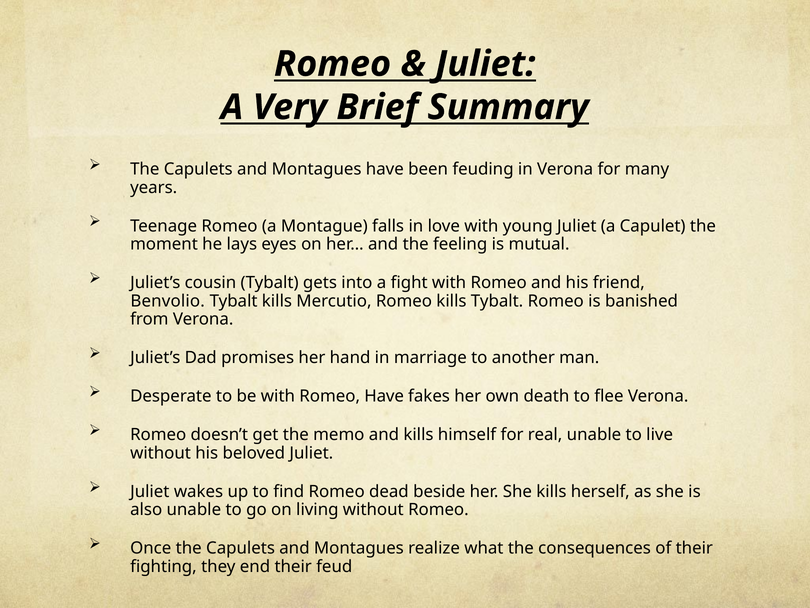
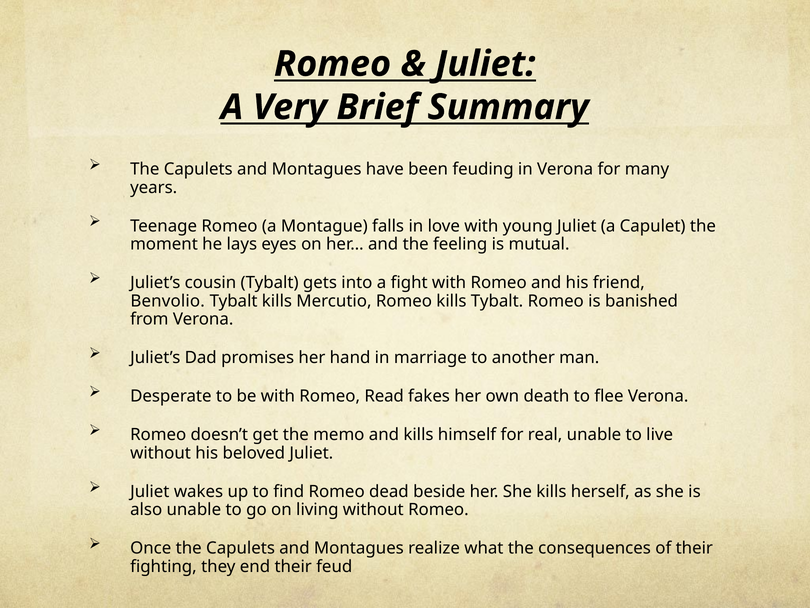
Romeo Have: Have -> Read (384, 396)
